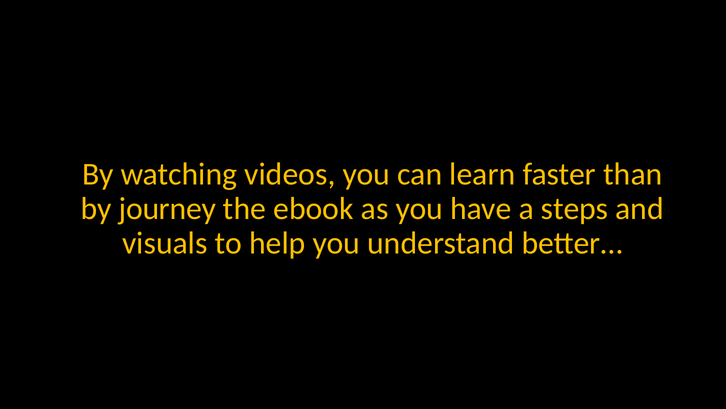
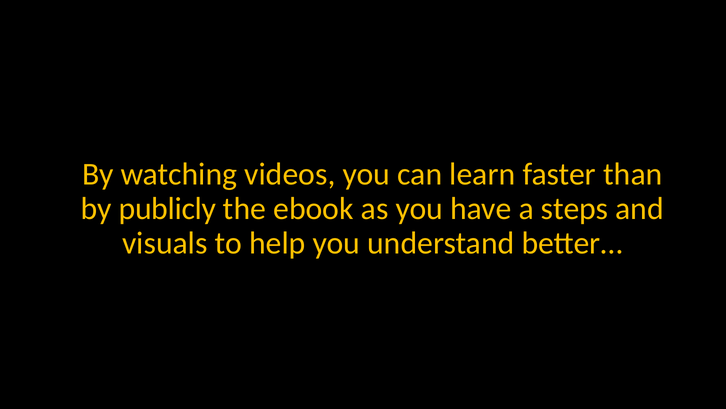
journey: journey -> publicly (167, 208)
